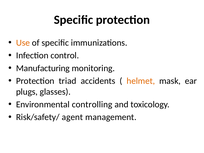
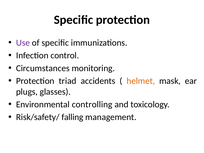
Use colour: orange -> purple (23, 43)
Manufacturing: Manufacturing -> Circumstances (43, 68)
agent: agent -> falling (72, 117)
